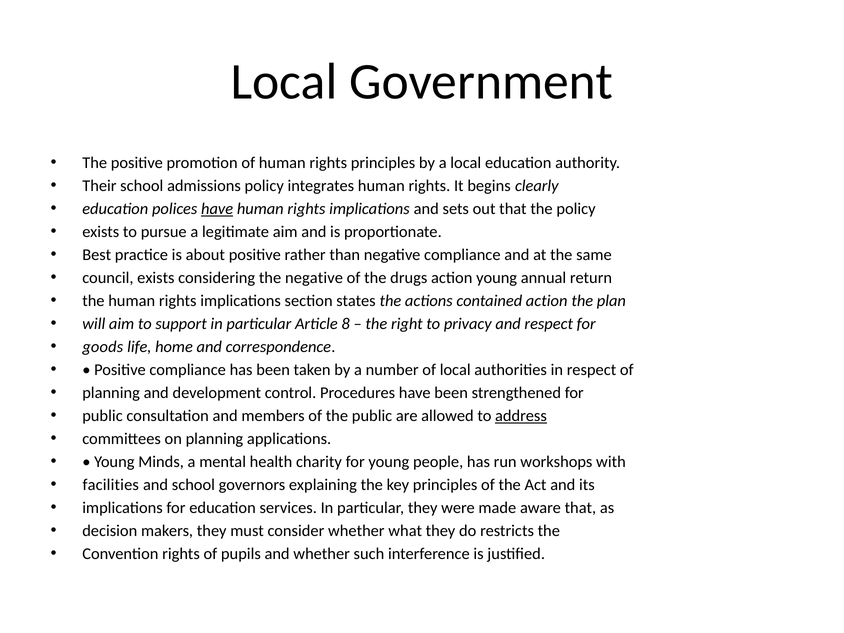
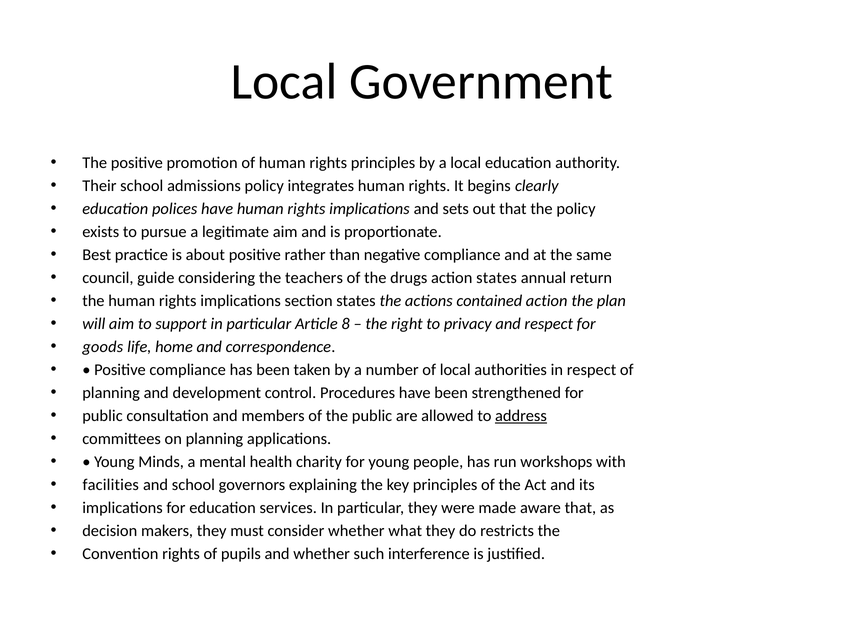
have underline: present -> none (217, 209)
council exists: exists -> guide (156, 278)
the negative: negative -> teachers (314, 278)
action young: young -> states (497, 278)
